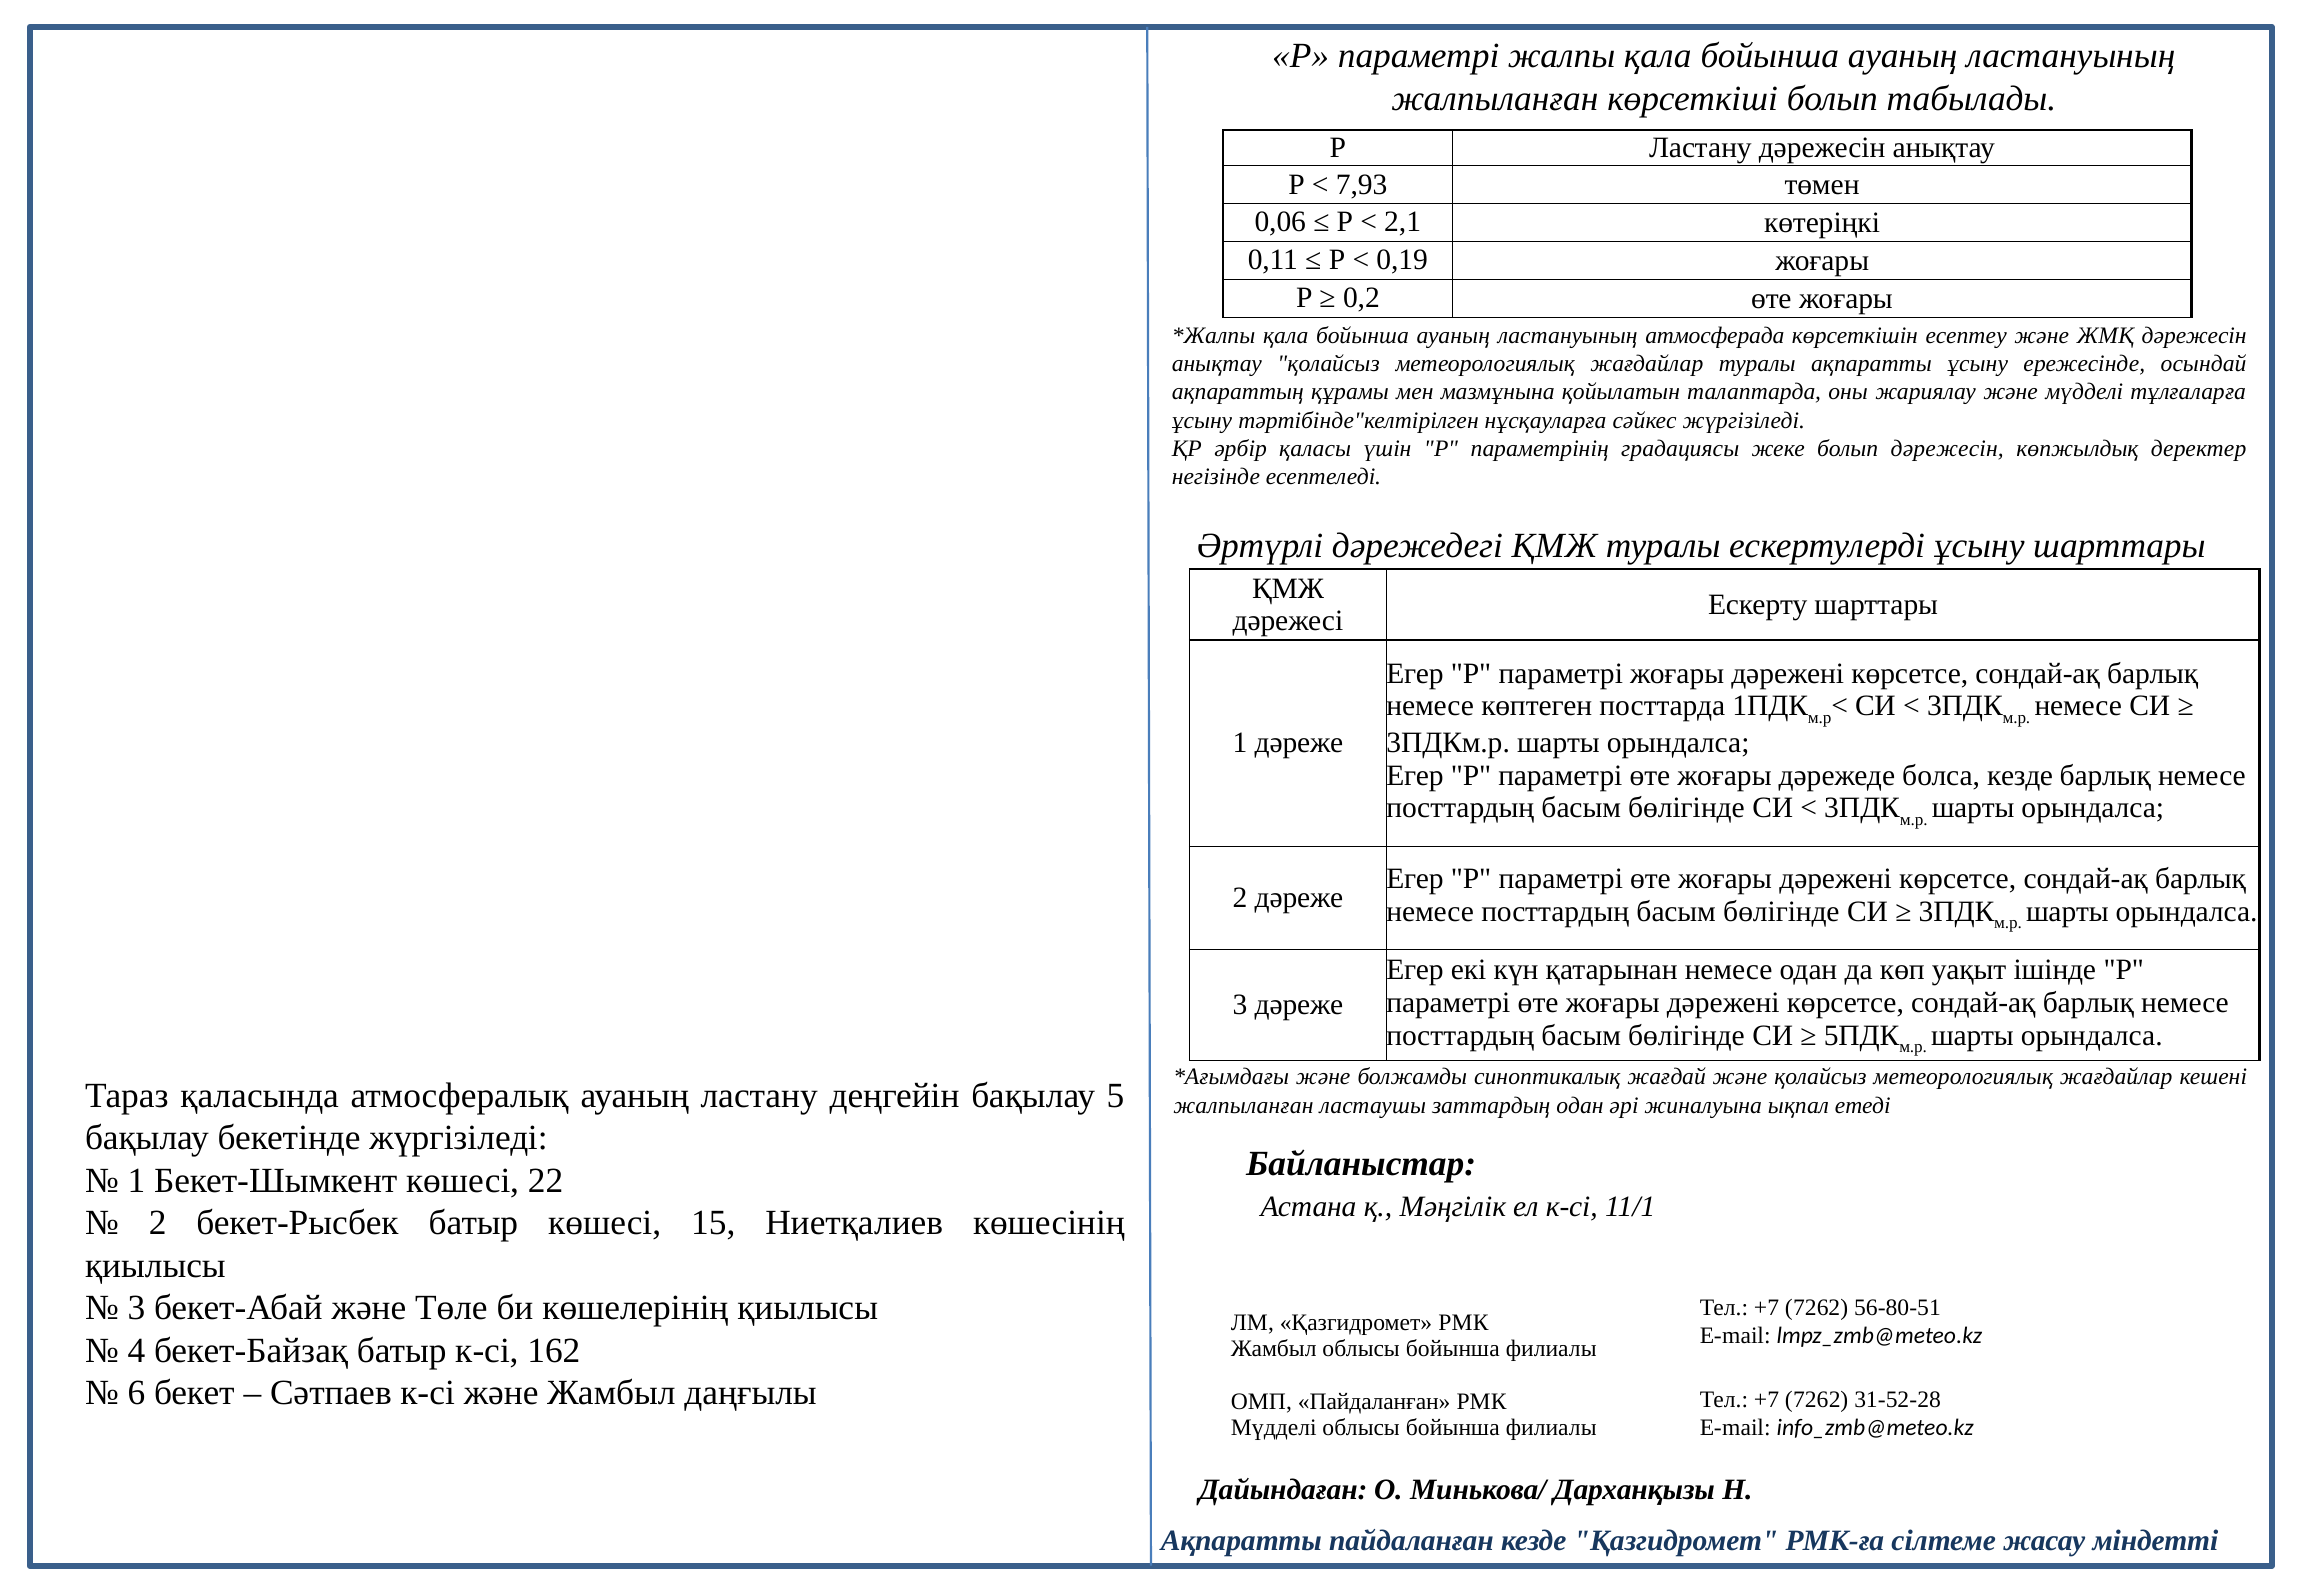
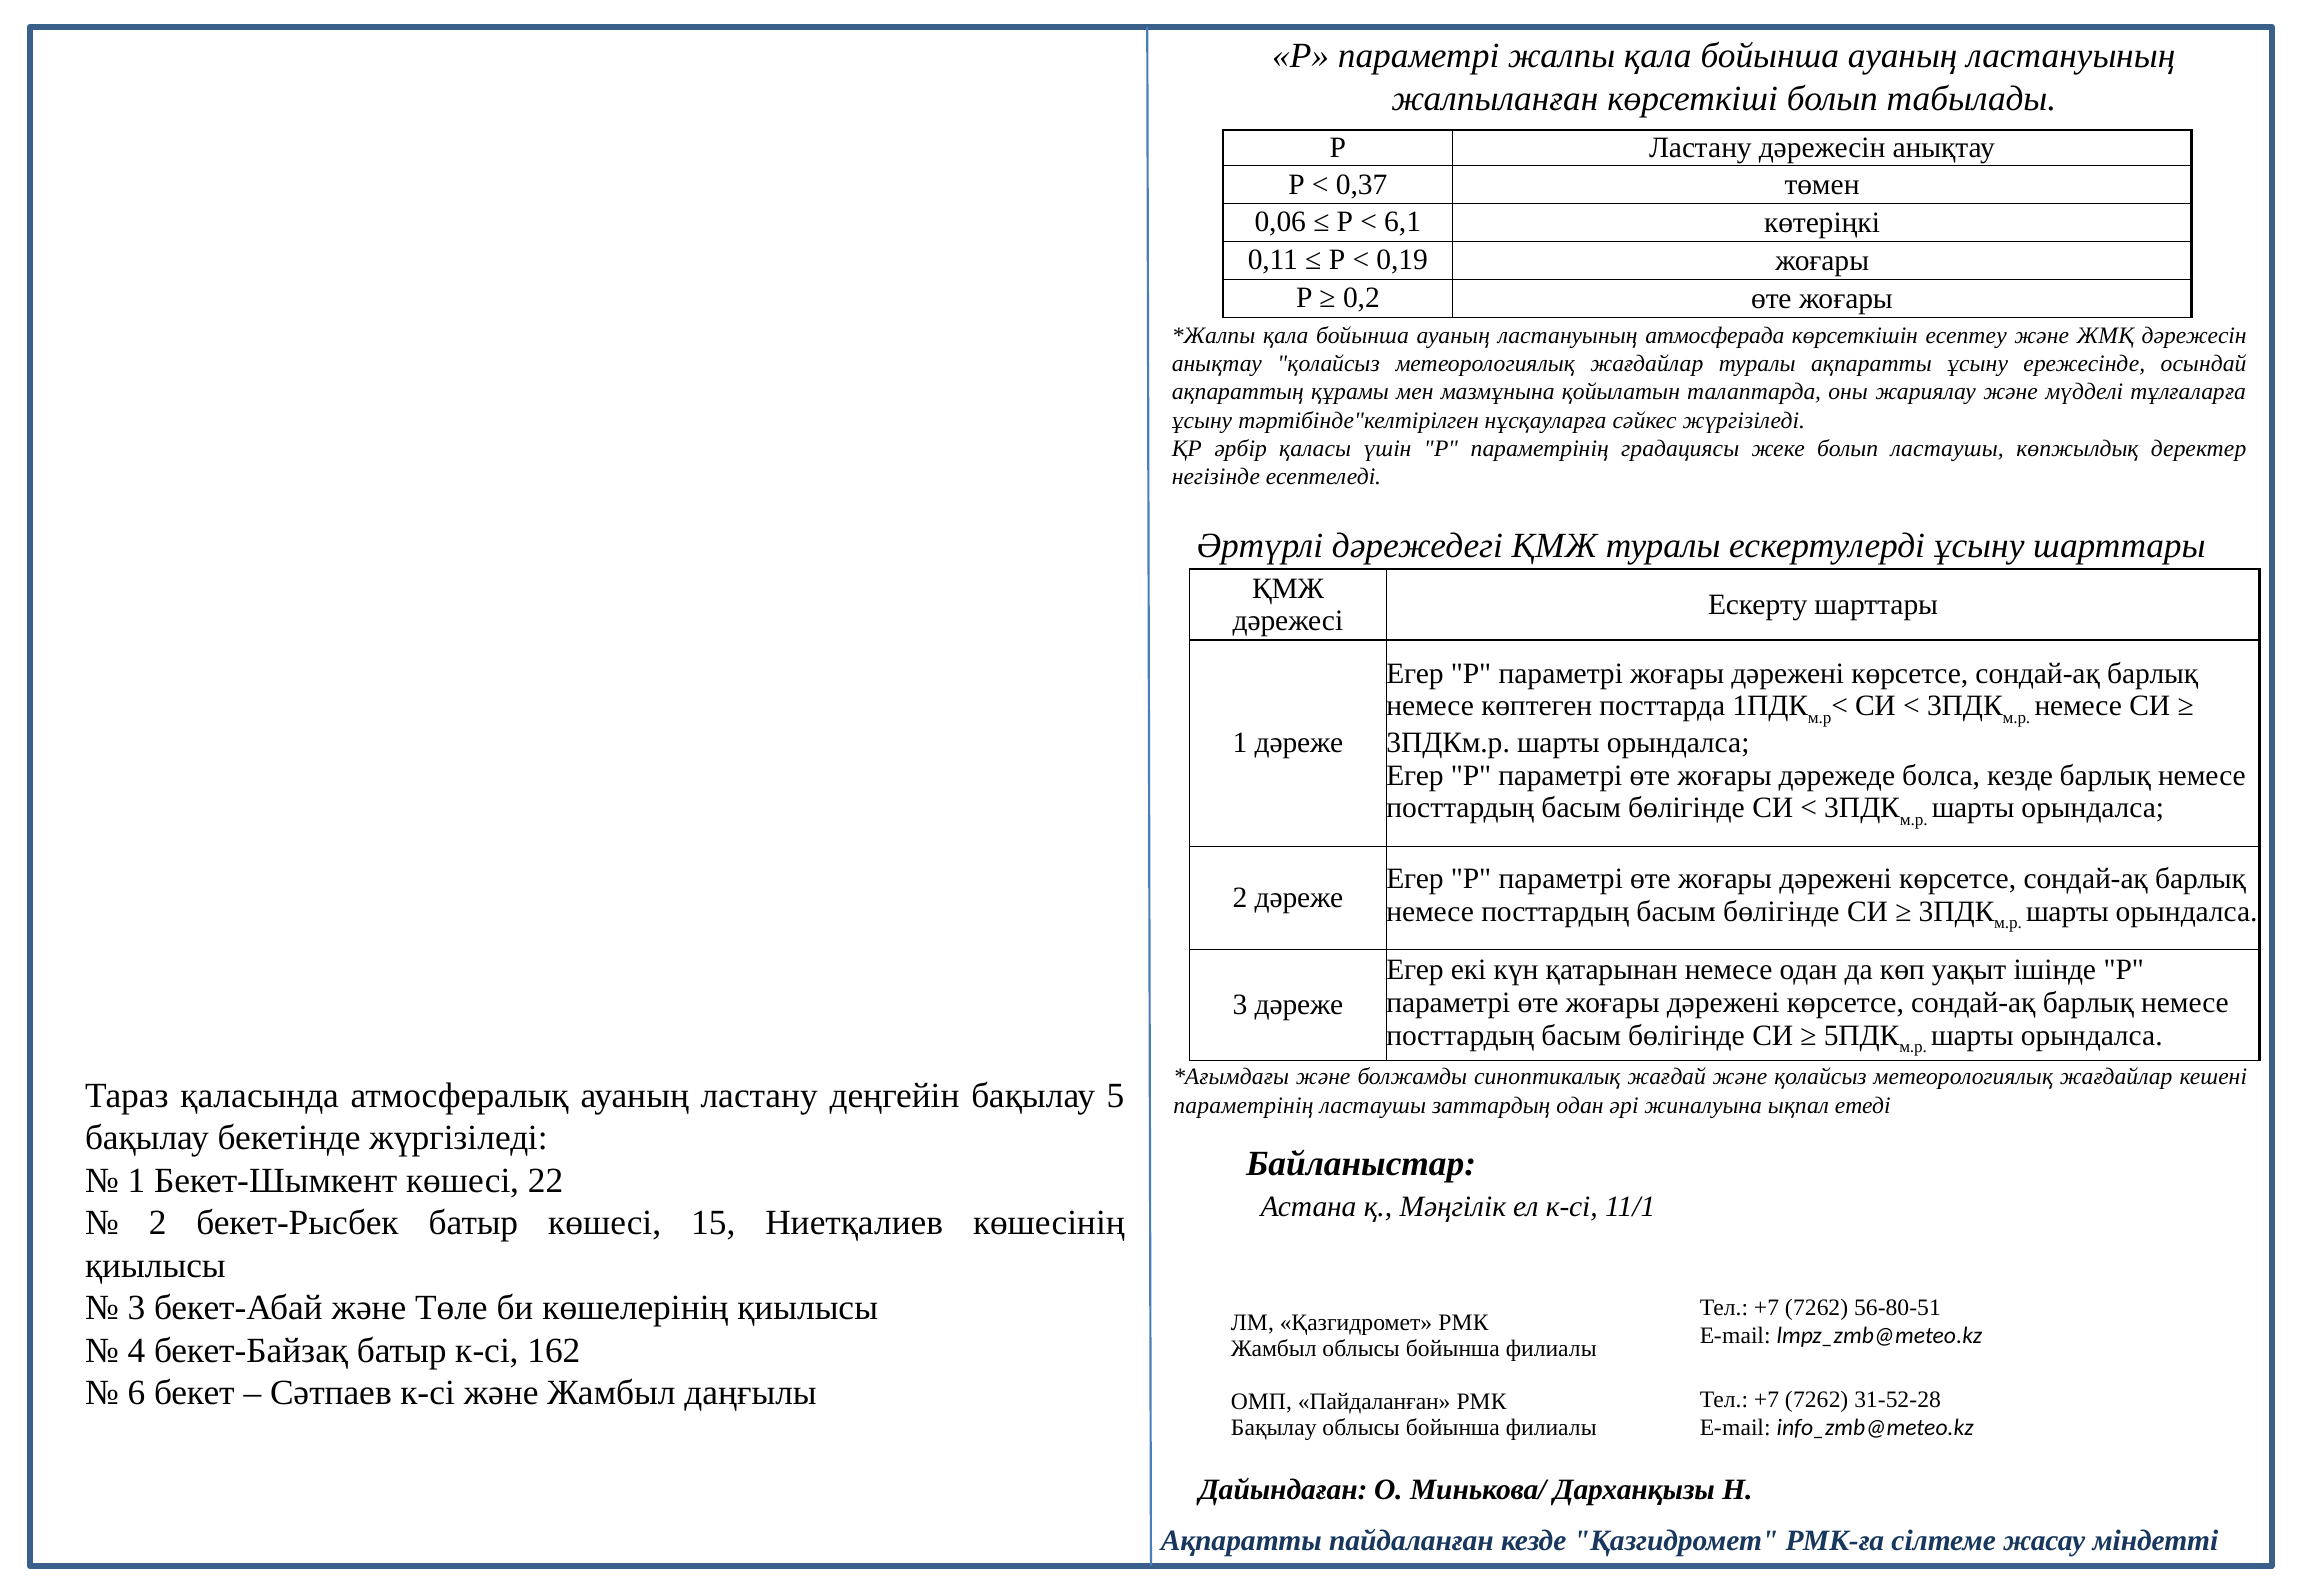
7,93: 7,93 -> 0,37 (1362, 184)
2,1: 2,1 -> 6,1 (1403, 222)
болып дәрежесін: дәрежесін -> ластаушы (1947, 449)
жалпыланған: жалпыланған -> параметрінің (1243, 1106)
Мүдделі: Мүдделі -> Бақылау (1274, 1428)
